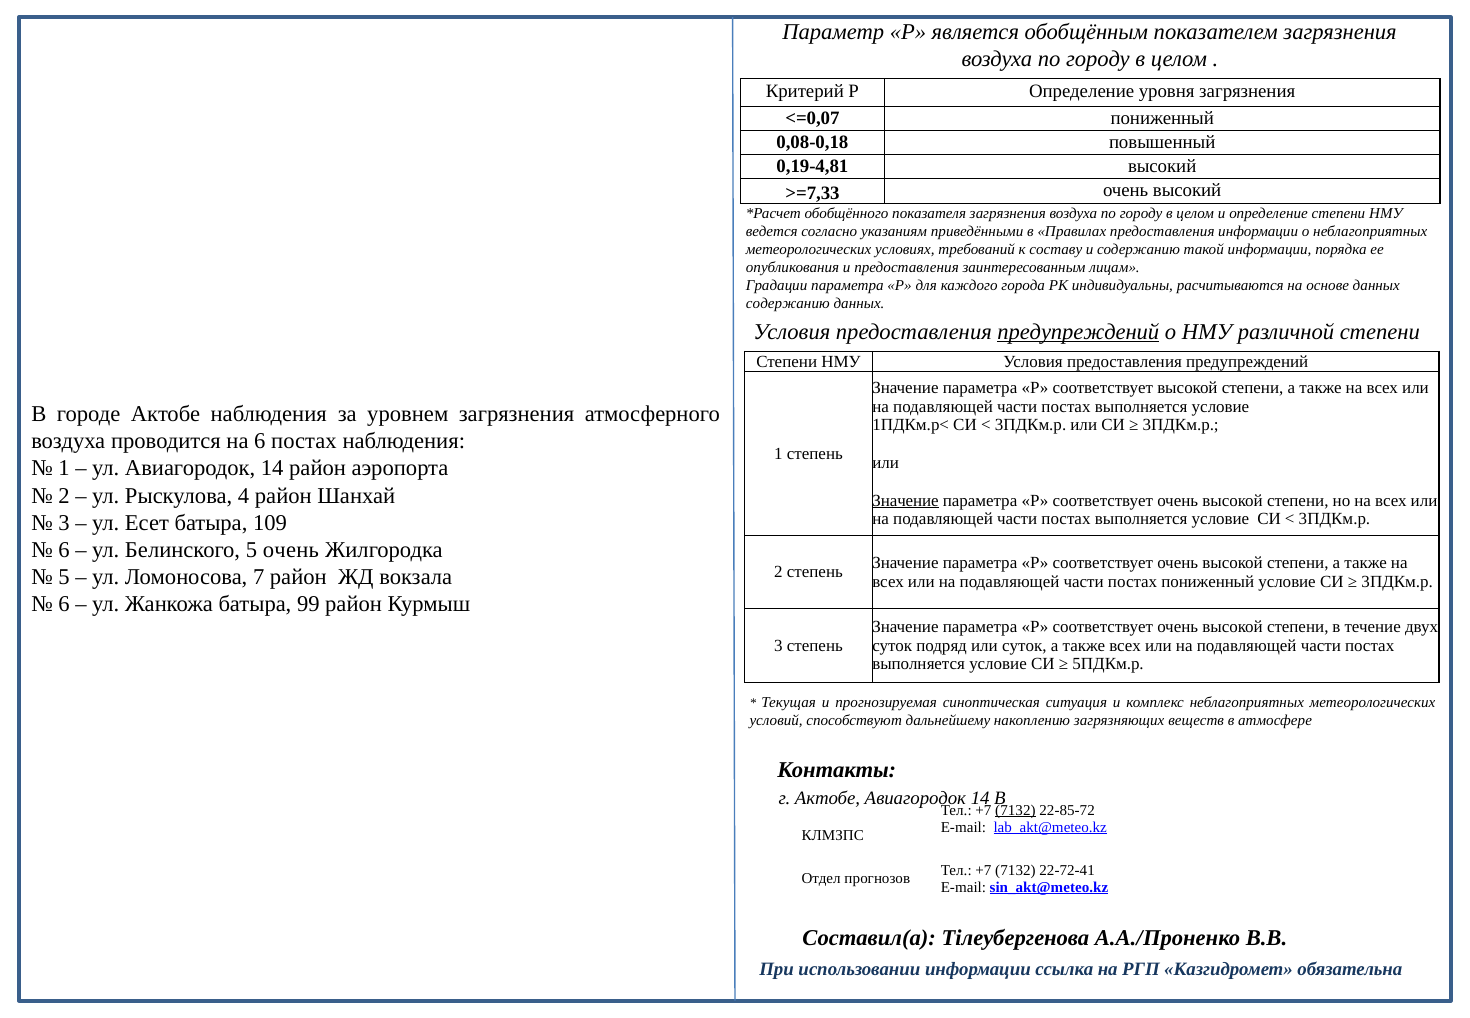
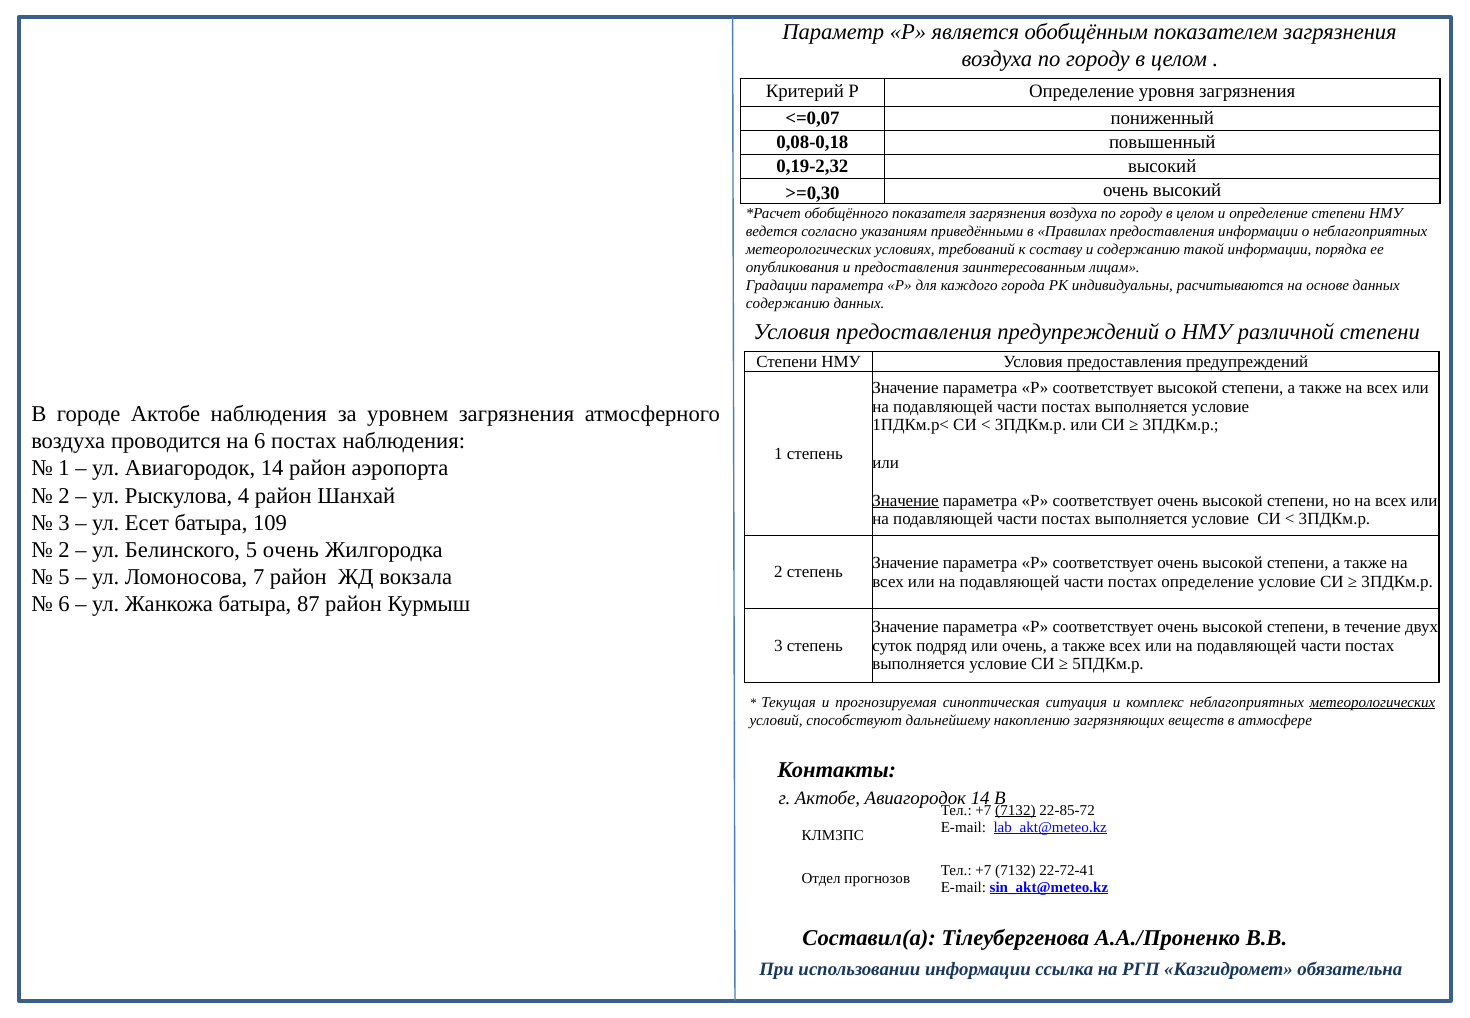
0,19-4,81: 0,19-4,81 -> 0,19-2,32 (812, 167)
>=7,33: >=7,33 -> >=0,30 (813, 193)
предупреждений underline: present -> none (1078, 332)
6: 6 -> 2 (64, 550)
постах пониженный: пониженный -> определение (1208, 581)
99: 99 -> 87 (308, 604)
или суток: суток -> очень (1024, 645)
метеорологических underline: none -> present (1373, 702)
